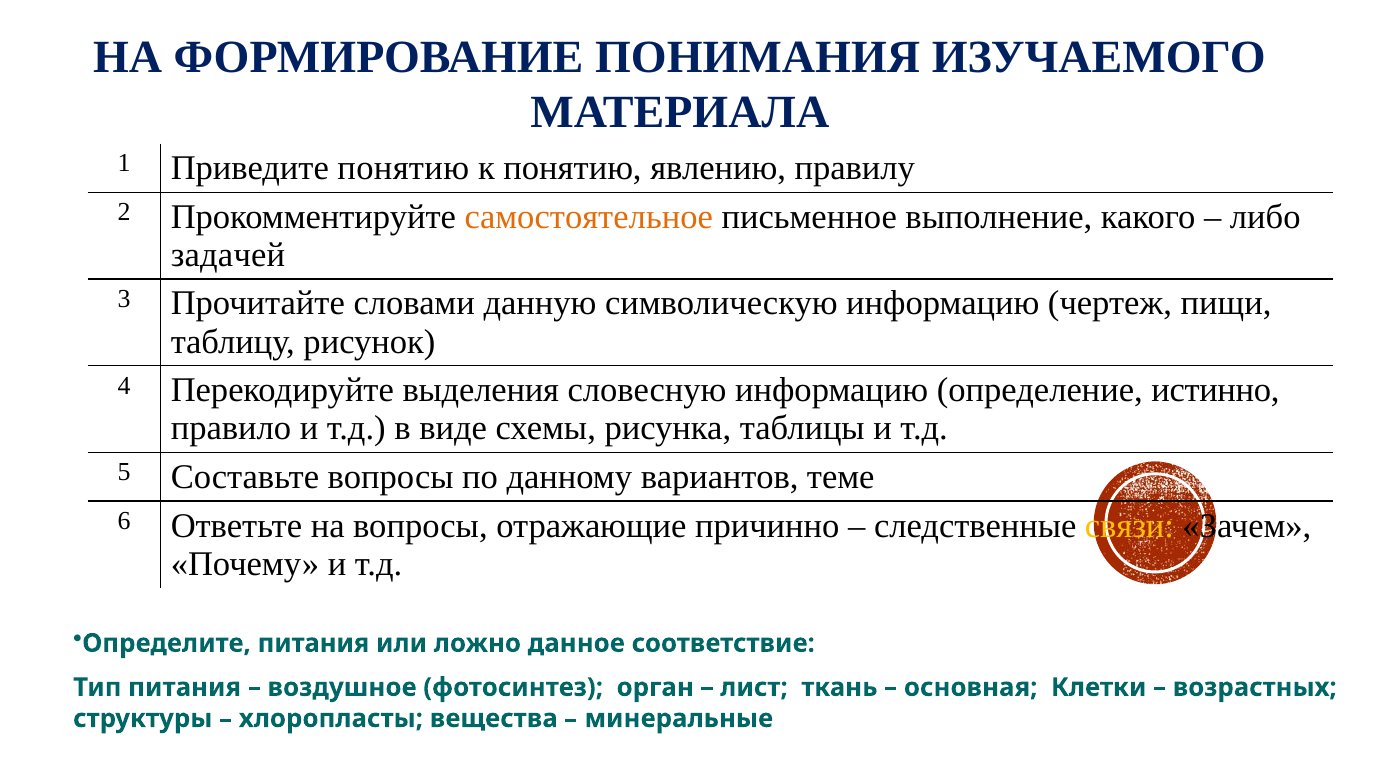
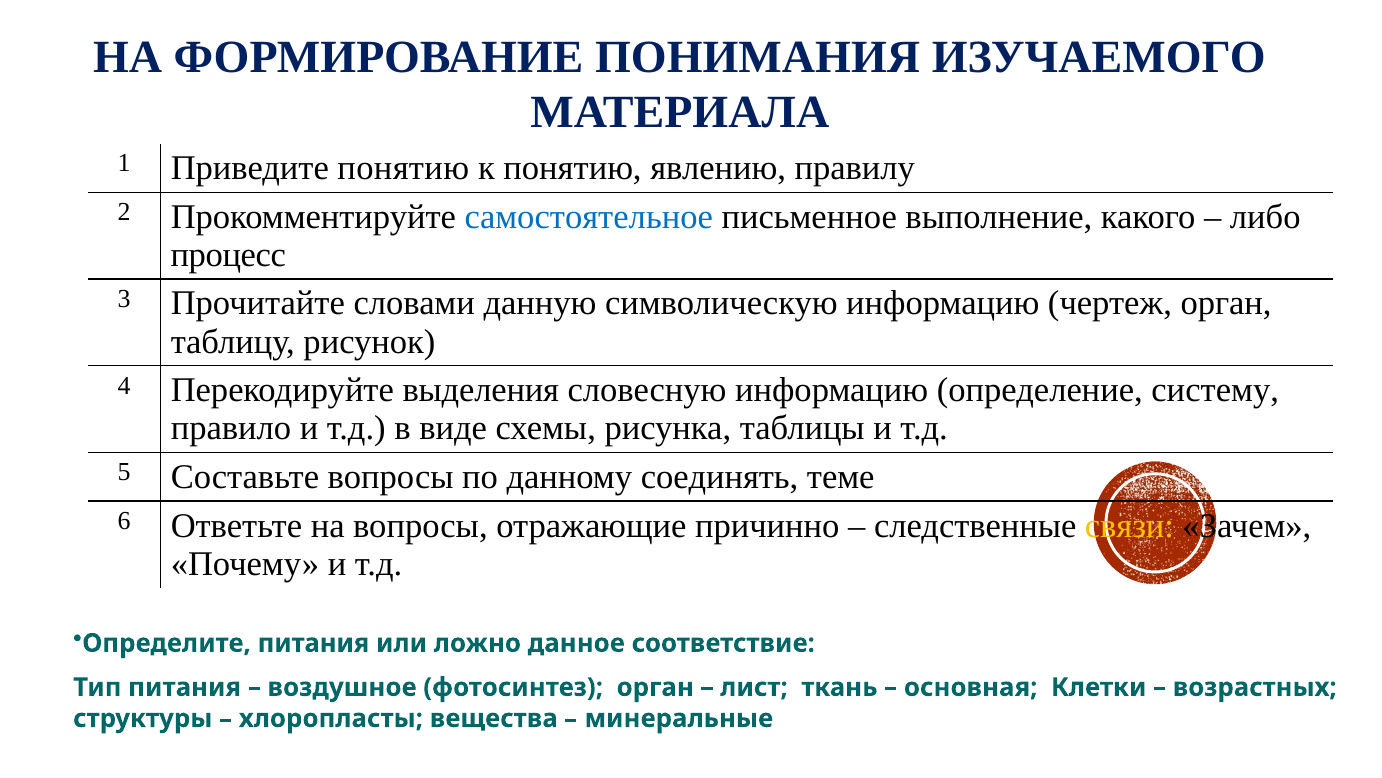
самостоятельное colour: orange -> blue (589, 217)
задачей: задачей -> процесс (228, 255)
чертеж пищи: пищи -> орган (1226, 303)
истинно: истинно -> систему (1215, 390)
вариантов: вариантов -> соединять (720, 477)
